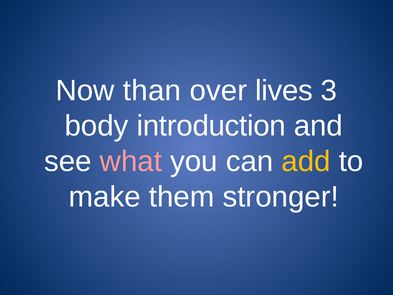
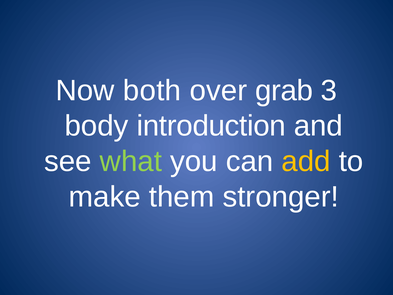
than: than -> both (152, 90)
lives: lives -> grab (284, 90)
what colour: pink -> light green (131, 161)
